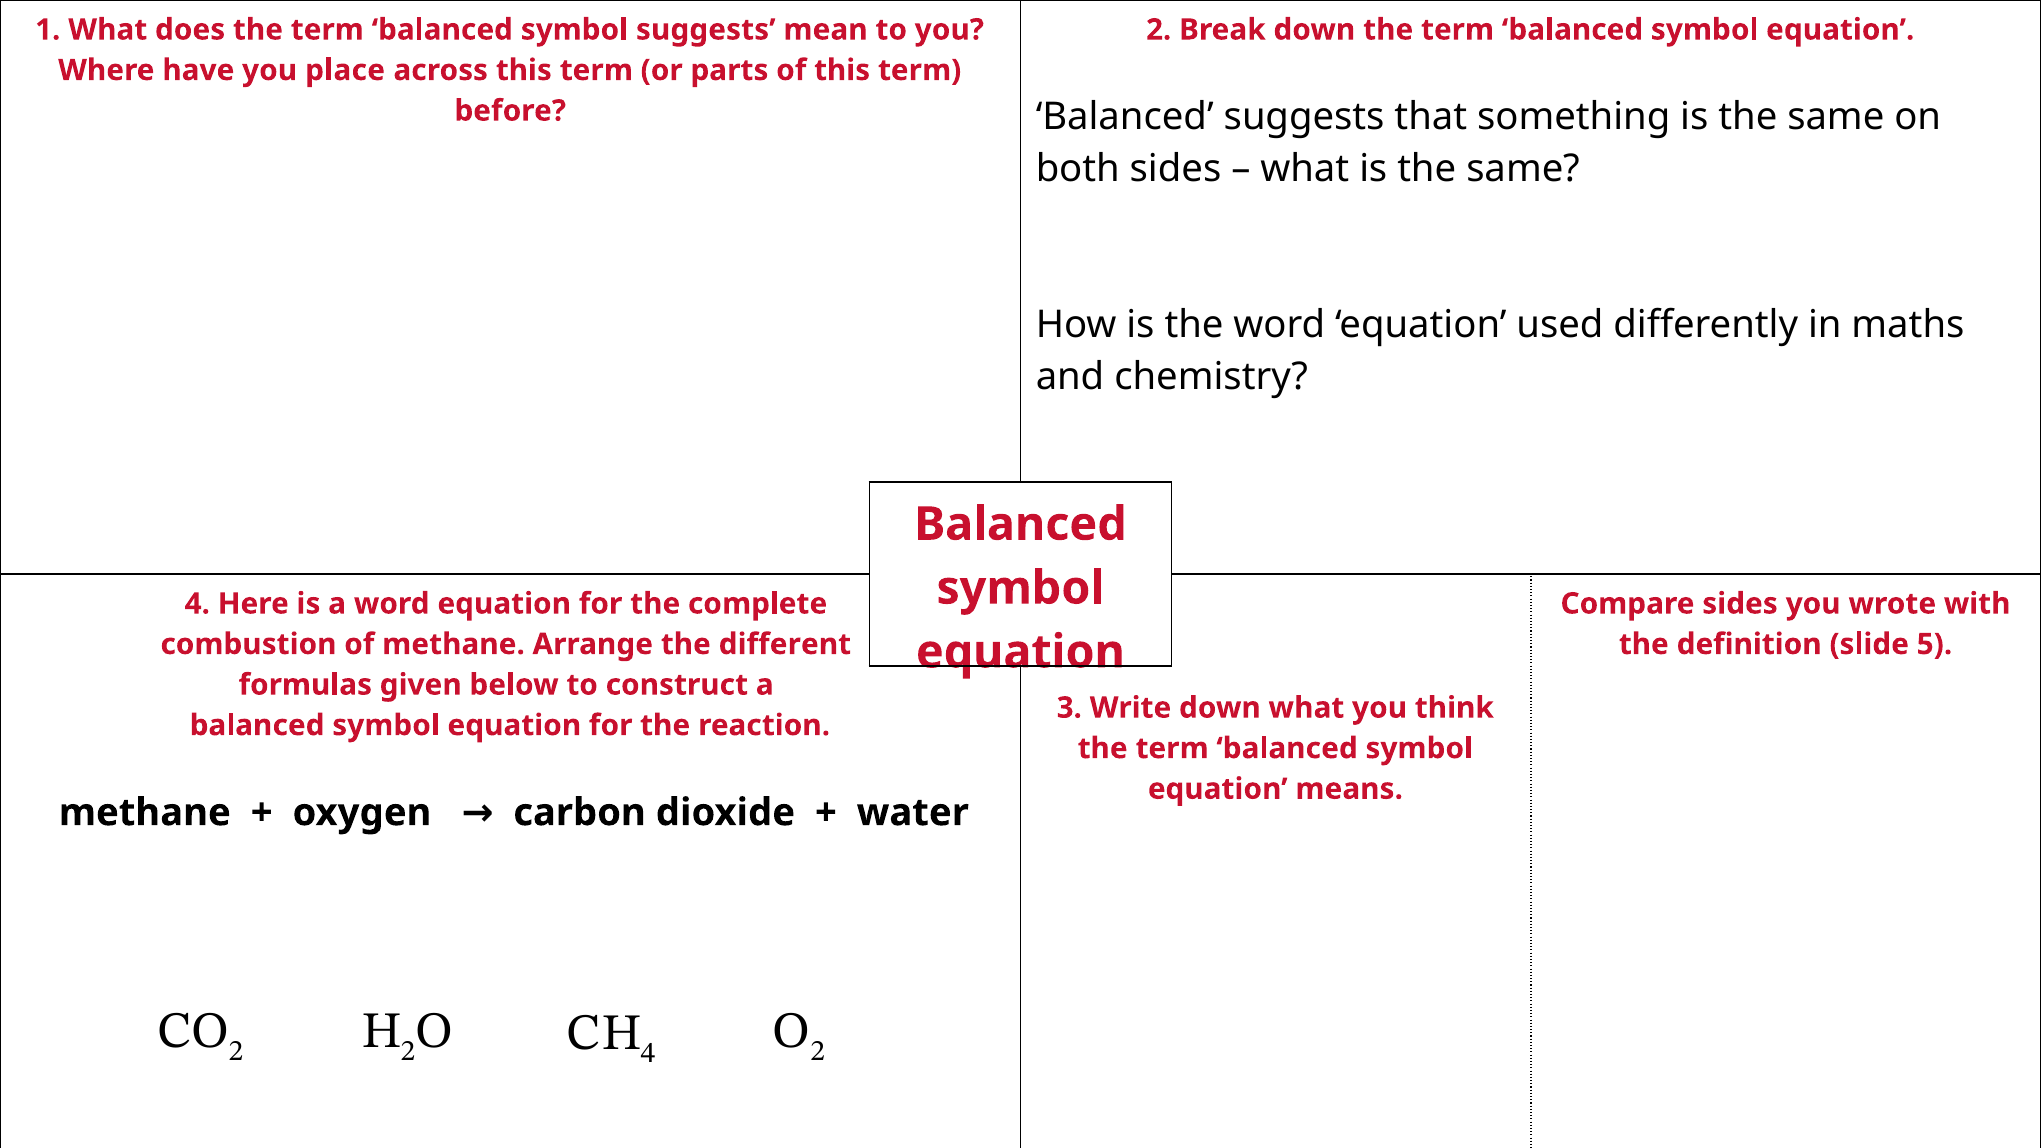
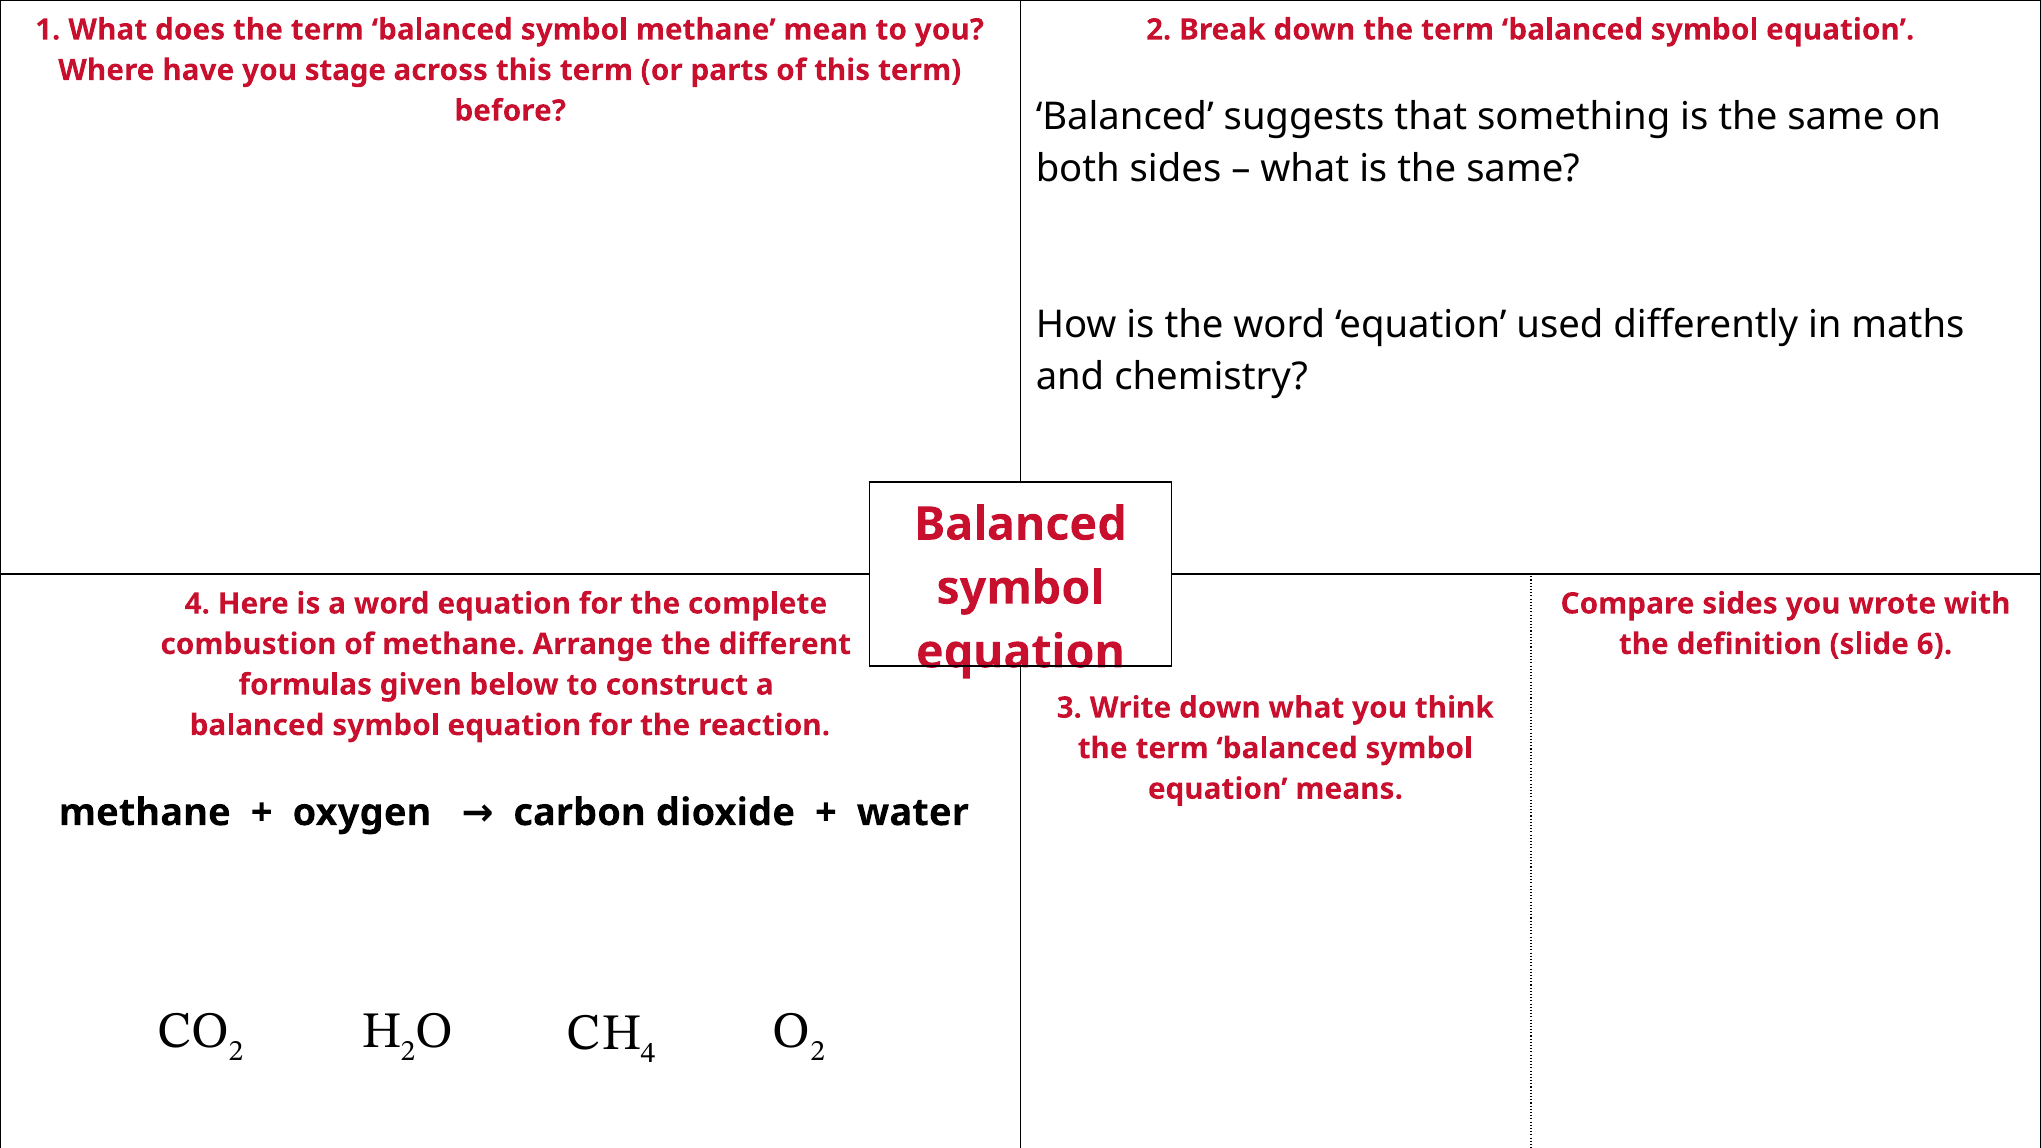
symbol suggests: suggests -> methane (706, 30)
place: place -> stage (345, 70)
5: 5 -> 6 (1934, 644)
